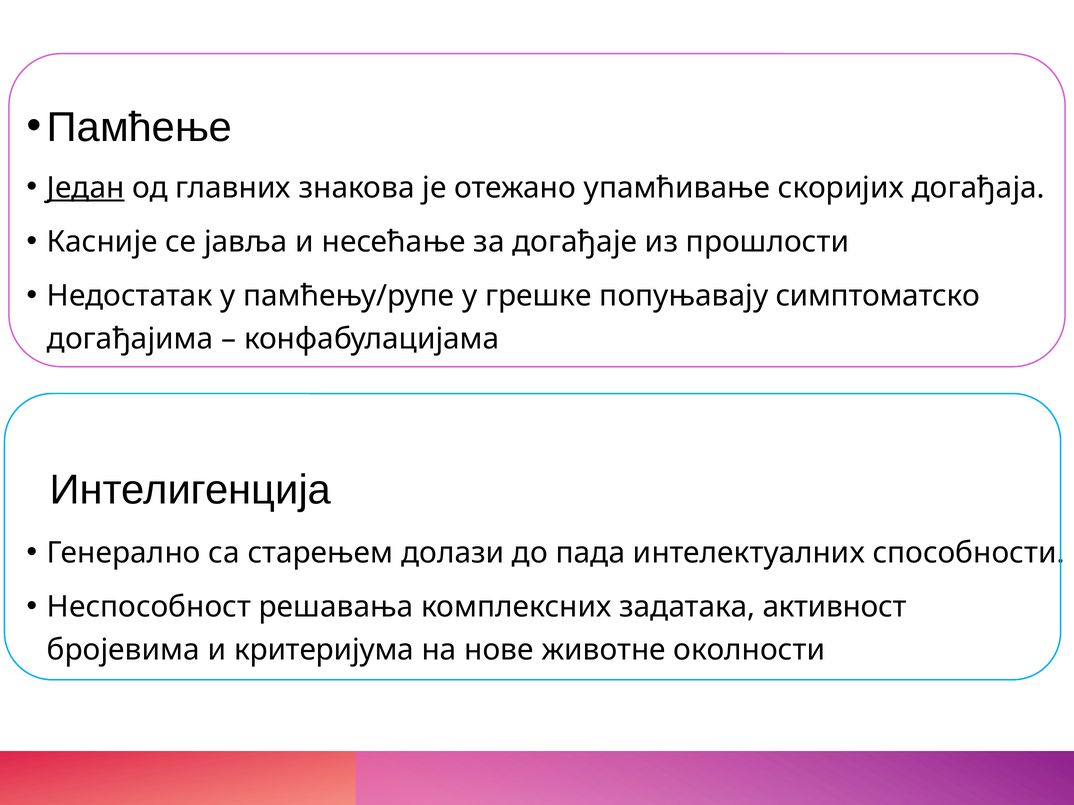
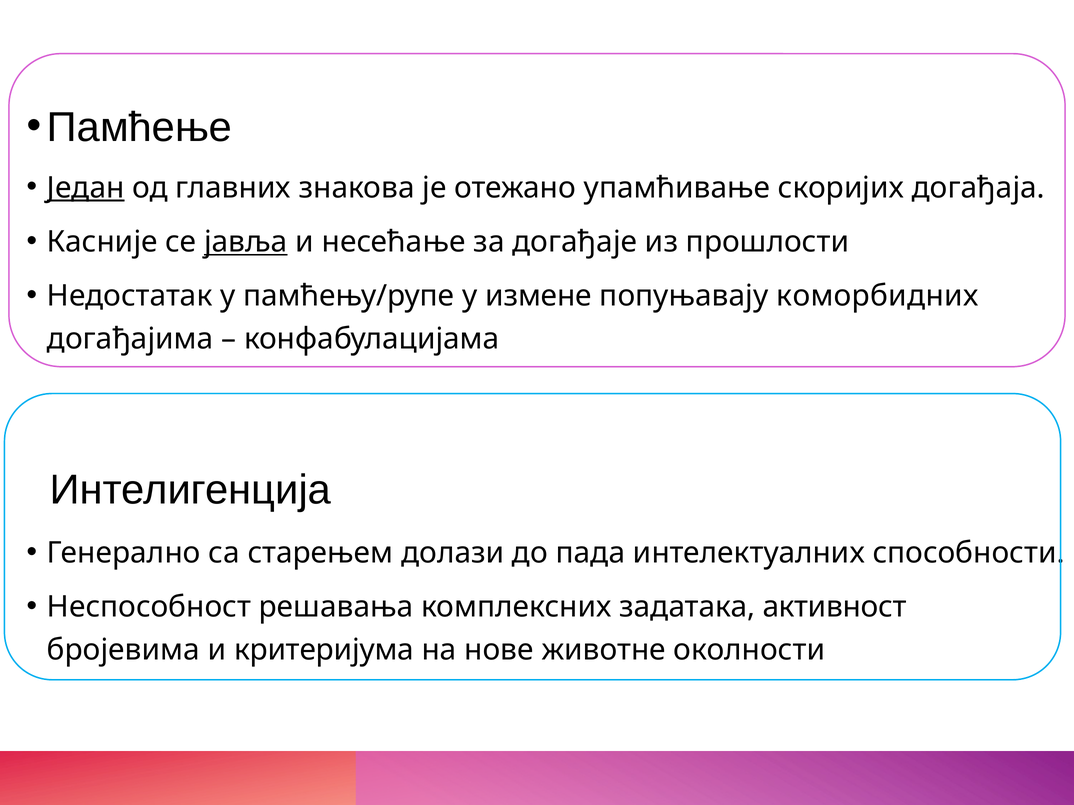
јавља underline: none -> present (246, 242)
грешке: грешке -> измене (538, 296)
симптоматско: симптоматско -> коморбидних (877, 296)
